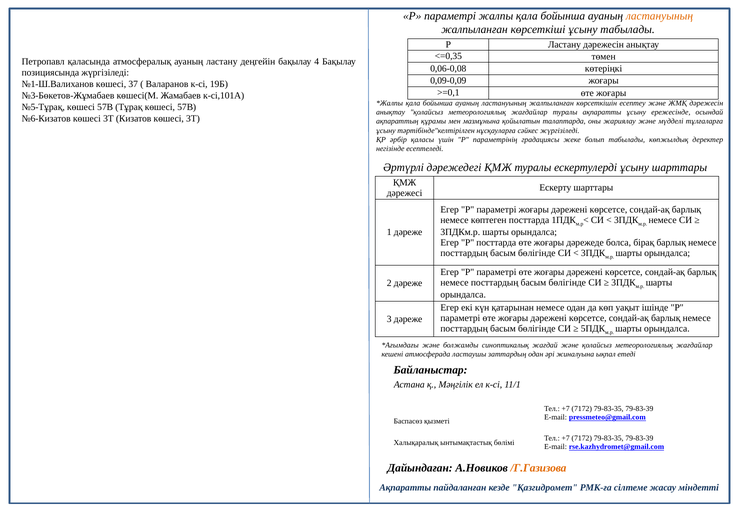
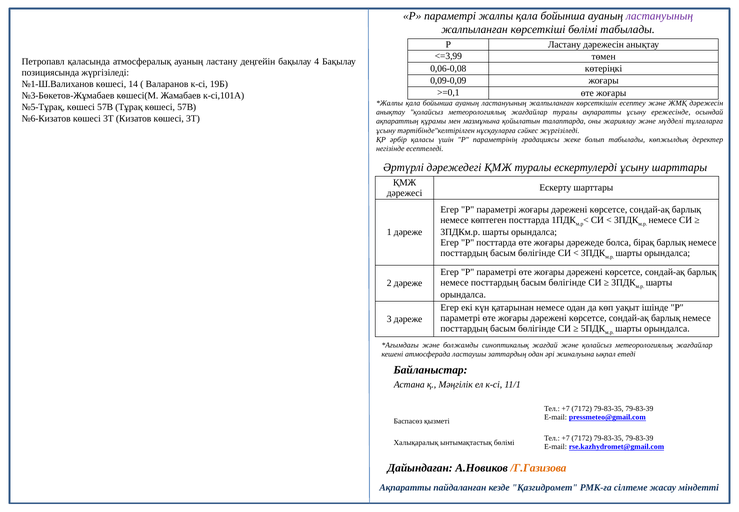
ластануының colour: orange -> purple (659, 16)
көрсеткіші ұсыну: ұсыну -> бөлімі (583, 30)
<=0,35: <=0,35 -> <=3,99 (448, 56)
37: 37 -> 14 (133, 84)
